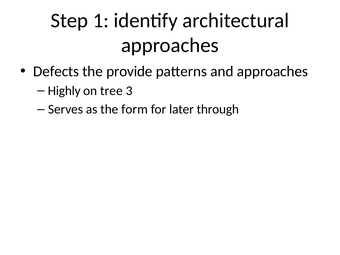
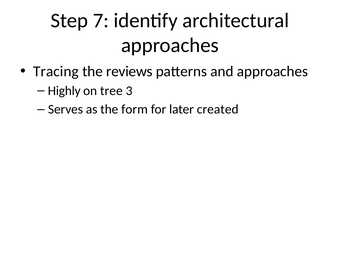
1: 1 -> 7 (101, 20)
Defects: Defects -> Tracing (56, 71)
provide: provide -> reviews (129, 71)
through: through -> created (218, 109)
